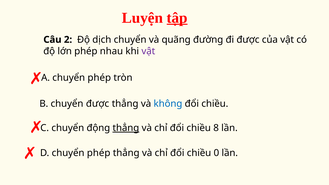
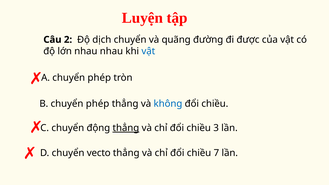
tập underline: present -> none (177, 18)
lớn phép: phép -> nhau (86, 51)
vật colour: purple -> blue (148, 51)
được: được -> phép (98, 104)
8: 8 -> 3 (216, 128)
D chuyển phép: phép -> vecto (99, 153)
0: 0 -> 7 (216, 153)
